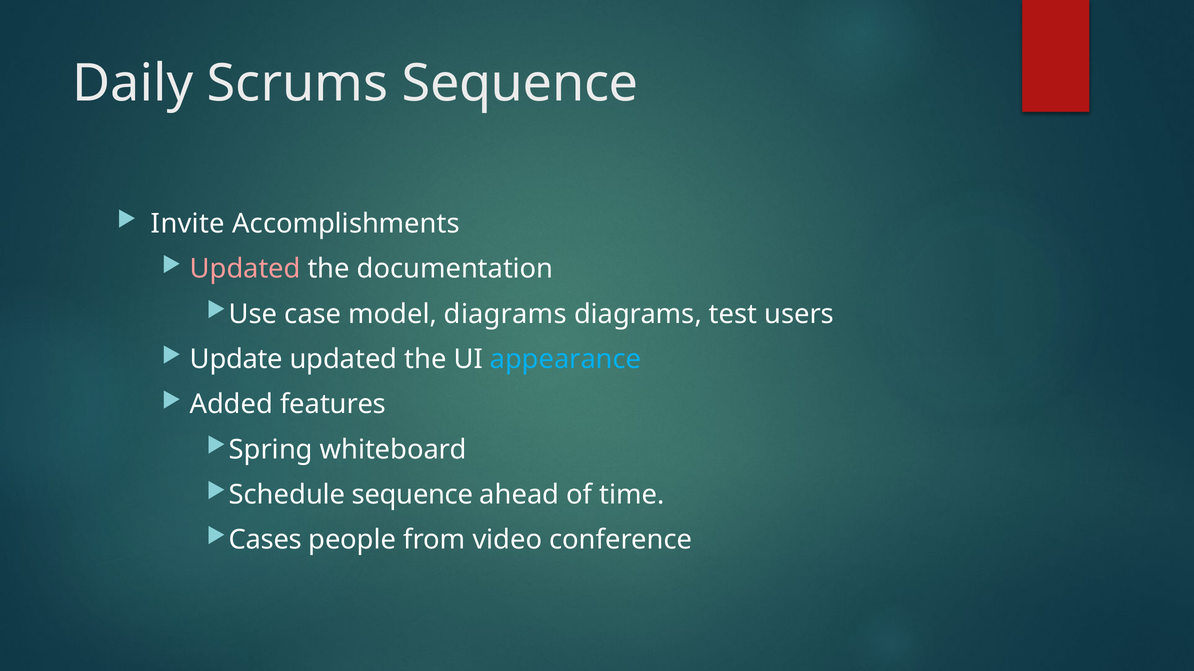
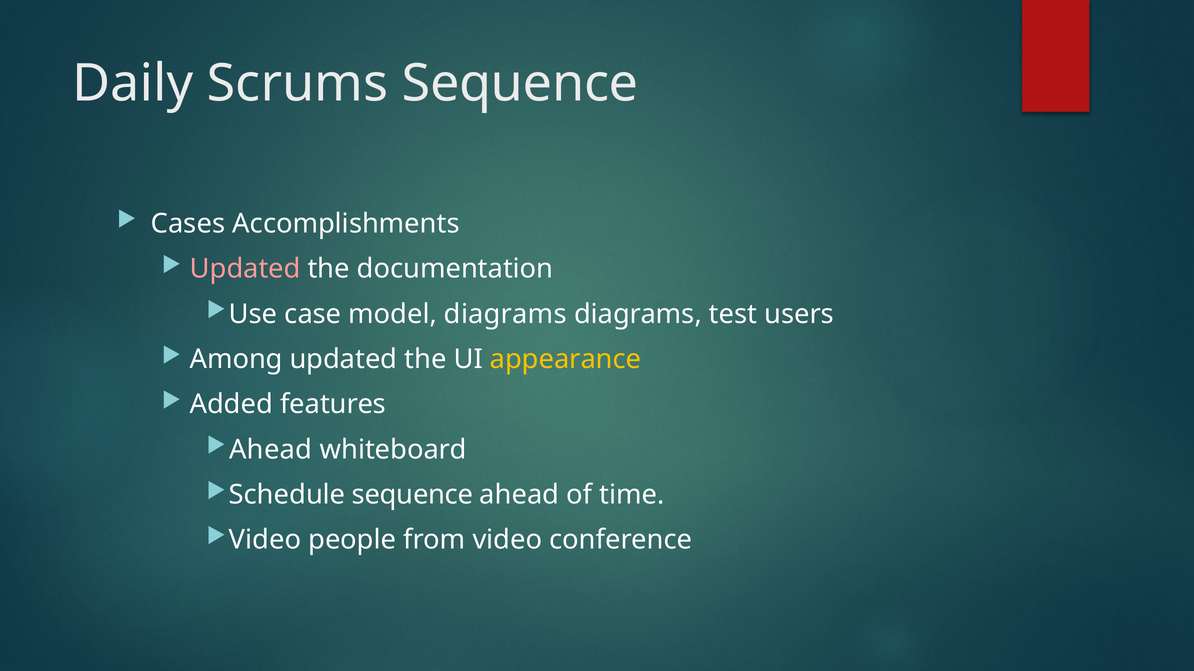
Invite: Invite -> Cases (188, 224)
Update: Update -> Among (236, 360)
appearance colour: light blue -> yellow (566, 360)
Spring: Spring -> Ahead (271, 450)
Cases: Cases -> Video (265, 540)
